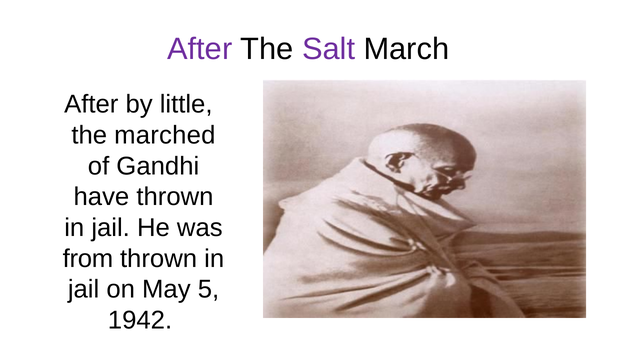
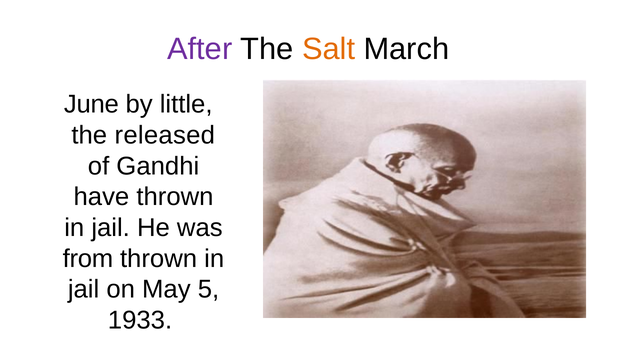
Salt colour: purple -> orange (329, 49)
After: After -> June (91, 104)
marched: marched -> released (165, 135)
1942: 1942 -> 1933 (140, 320)
